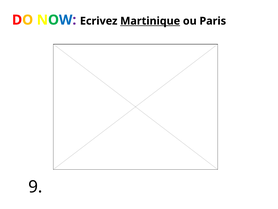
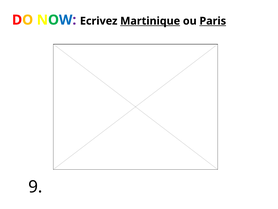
Paris underline: none -> present (213, 21)
